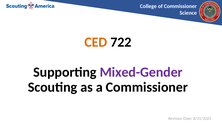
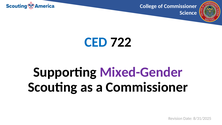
CED colour: orange -> blue (96, 42)
